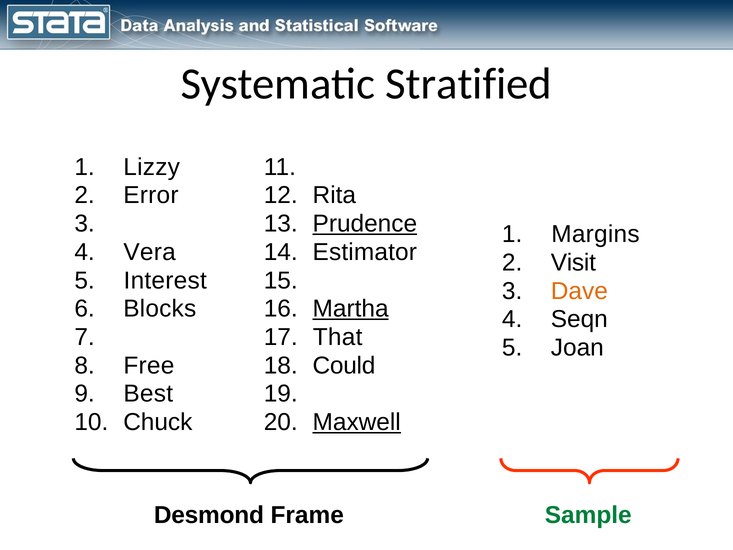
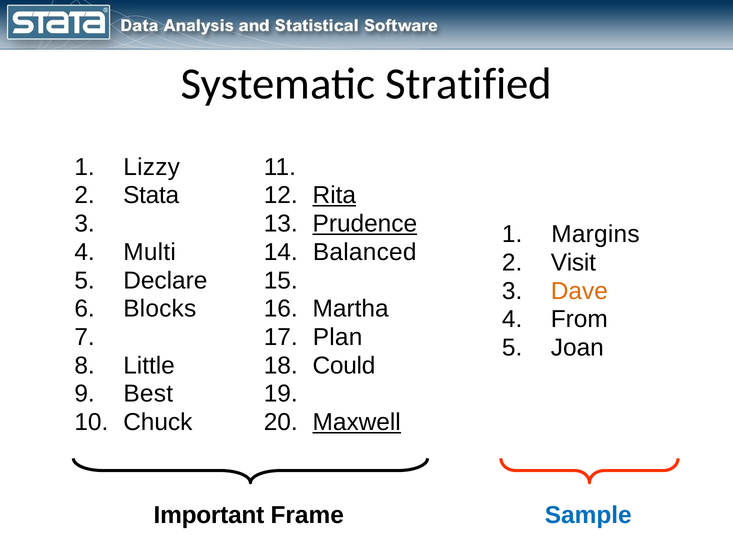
Error: Error -> Stata (151, 195)
Rita underline: none -> present (334, 195)
Vera: Vera -> Multi (150, 252)
Estimator: Estimator -> Balanced (365, 252)
Interest: Interest -> Declare (165, 280)
Martha underline: present -> none (351, 309)
Seqn: Seqn -> From (579, 319)
That: That -> Plan (338, 337)
Free: Free -> Little (149, 365)
Desmond: Desmond -> Important (209, 515)
Sample colour: green -> blue (588, 515)
